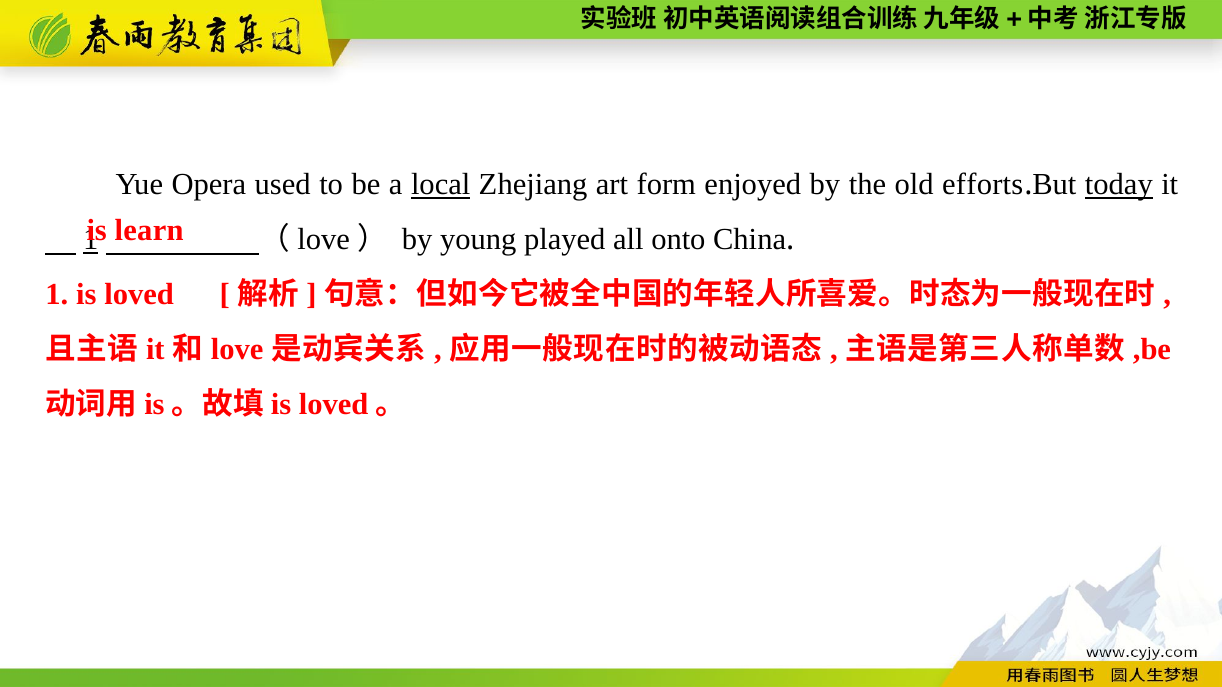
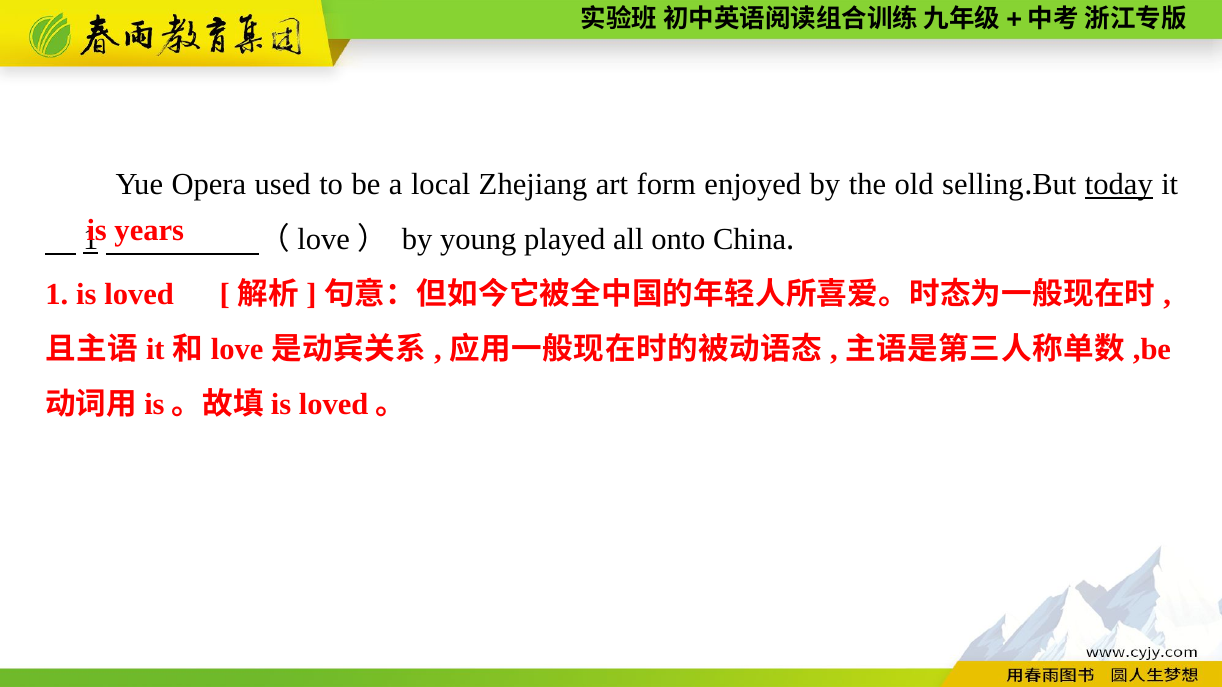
local underline: present -> none (441, 185)
efforts: efforts -> selling (983, 185)
learn: learn -> years (149, 231)
